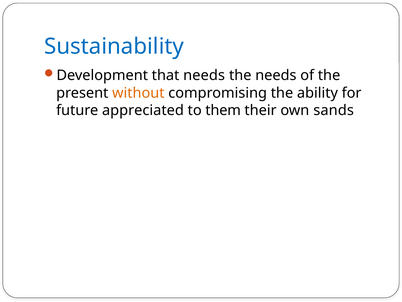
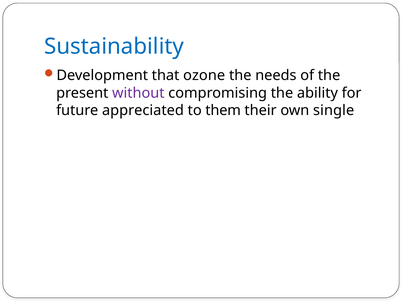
that needs: needs -> ozone (204, 75)
without colour: orange -> purple (138, 93)
sands: sands -> single (334, 110)
